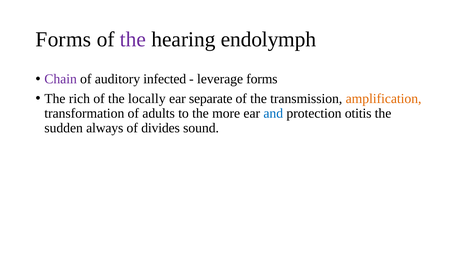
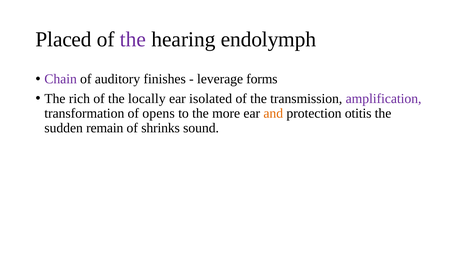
Forms: Forms -> Placed (64, 39)
infected: infected -> finishes (165, 79)
separate: separate -> isolated (211, 99)
amplification colour: orange -> purple (384, 99)
adults: adults -> opens (159, 113)
and colour: blue -> orange (273, 113)
always: always -> remain (105, 128)
divides: divides -> shrinks (161, 128)
